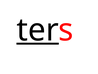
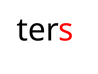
ter underline: present -> none (38, 30)
